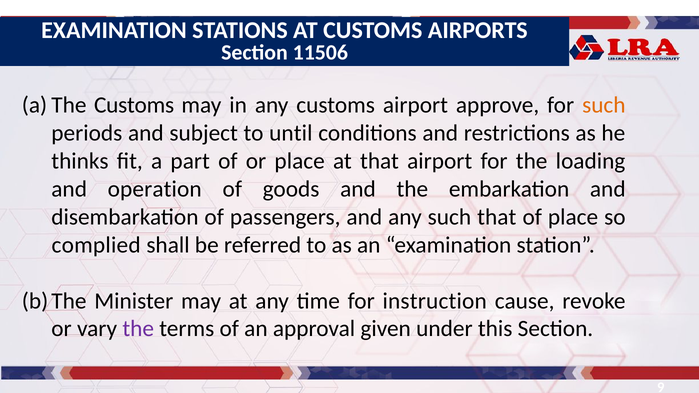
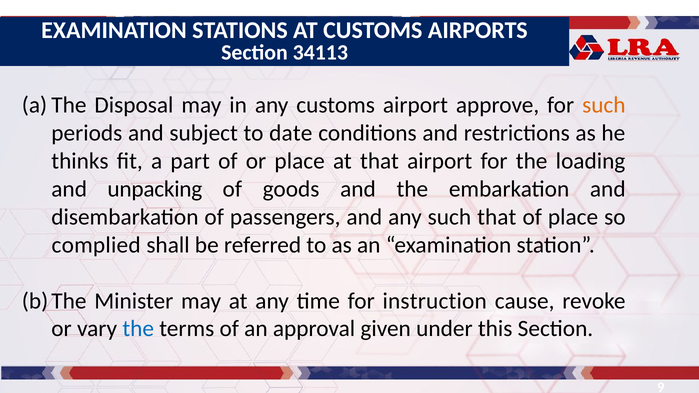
11506: 11506 -> 34113 (320, 53)
Customs: Customs -> Disposal (134, 105)
until: until -> date (291, 133)
operation: operation -> unpacking (155, 189)
the colour: purple -> blue (138, 329)
